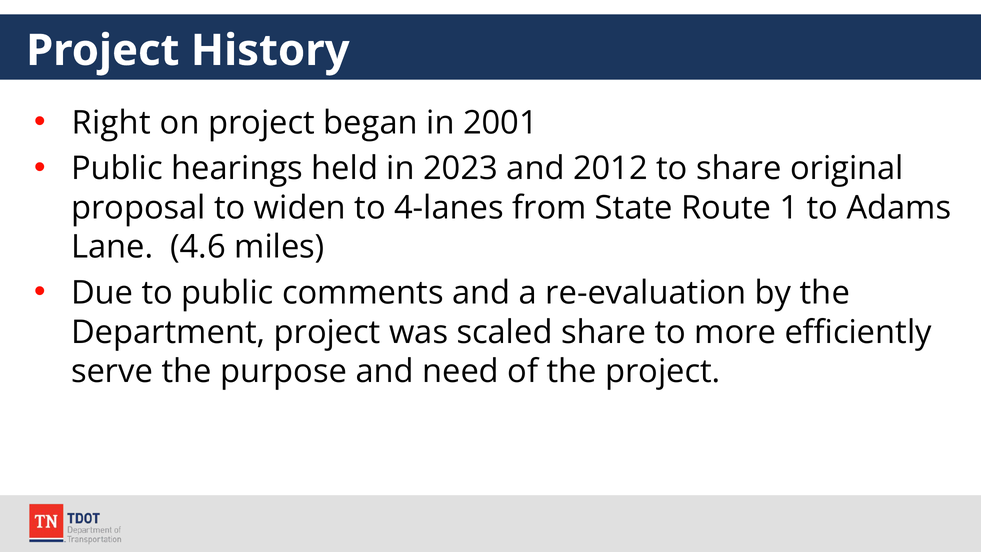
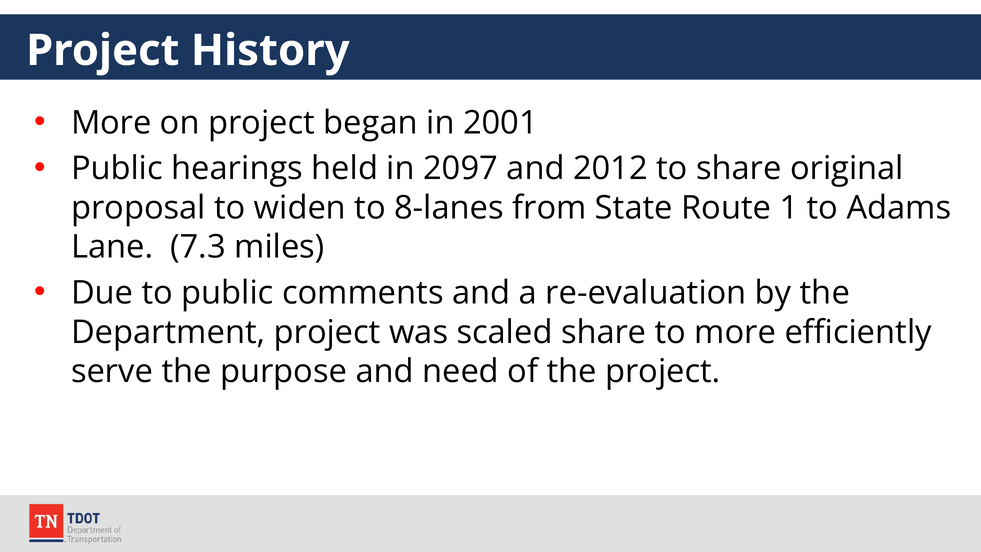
Right: Right -> More (111, 123)
2023: 2023 -> 2097 (461, 169)
4-lanes: 4-lanes -> 8-lanes (449, 208)
4.6: 4.6 -> 7.3 (198, 247)
